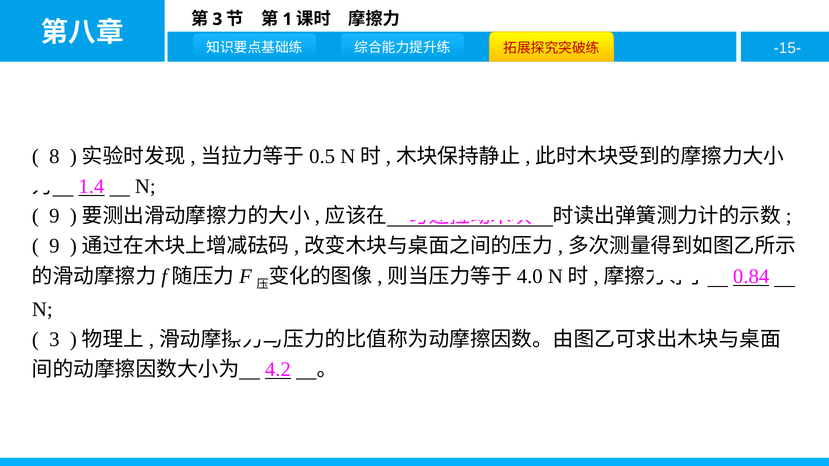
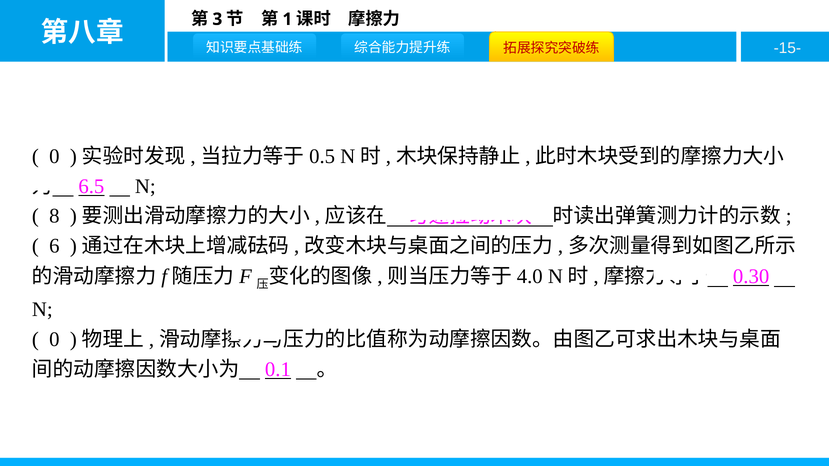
8: 8 -> 0 (54, 157)
1.4: 1.4 -> 6.5 (91, 186)
9: 9 -> 8 (54, 216)
9: 9 -> 6 (54, 246)
0.84: 0.84 -> 0.30 (751, 277)
3: 3 -> 0 (54, 340)
4.2: 4.2 -> 0.1 (278, 370)
